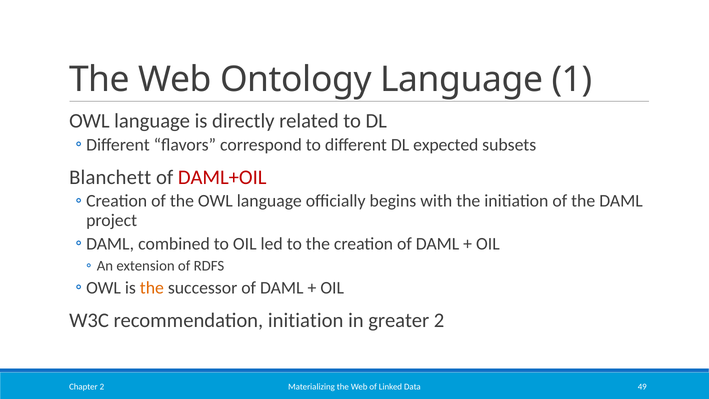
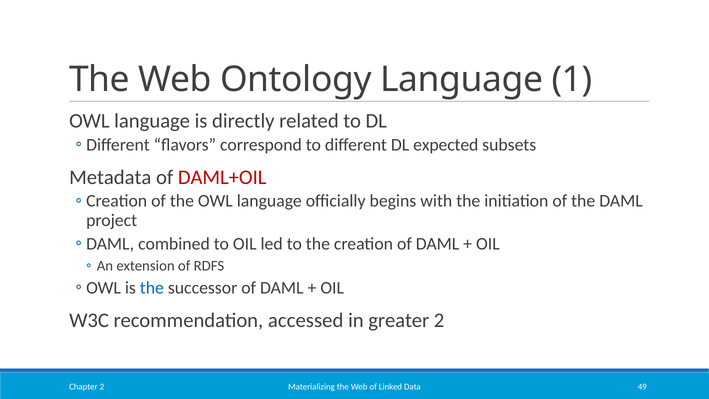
Blanchett: Blanchett -> Metadata (110, 177)
the colour: orange -> blue (152, 288)
recommendation initiation: initiation -> accessed (306, 320)
